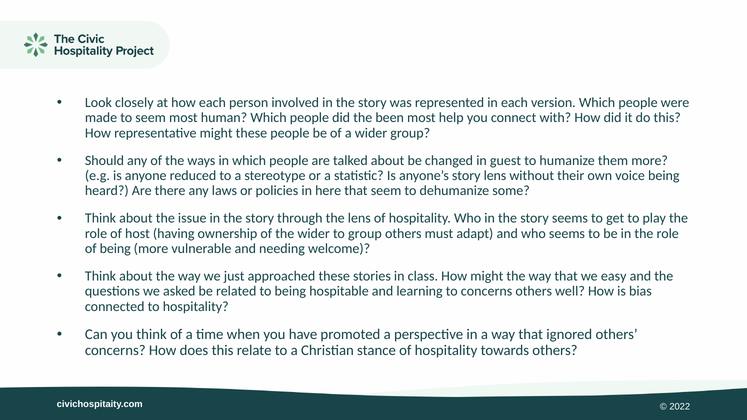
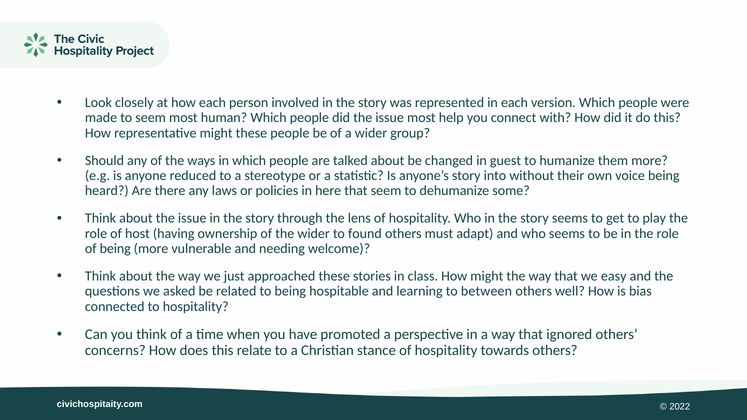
did the been: been -> issue (390, 118)
story lens: lens -> into (495, 176)
to group: group -> found (365, 234)
to concerns: concerns -> between (487, 291)
